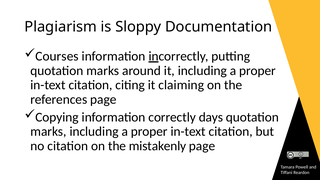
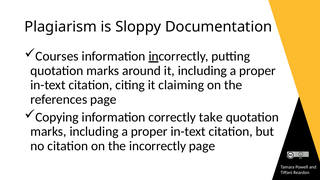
days: days -> take (211, 117)
the mistakenly: mistakenly -> incorrectly (158, 146)
